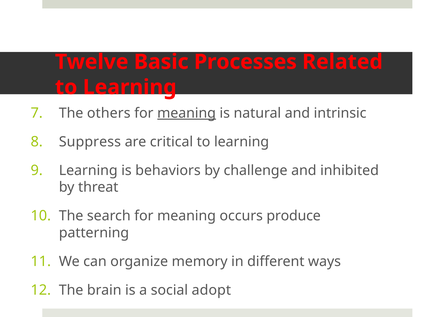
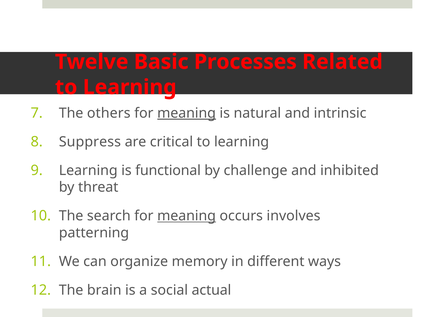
behaviors: behaviors -> functional (168, 171)
meaning underline: none -> present (187, 216)
produce: produce -> involves (294, 216)
adopt: adopt -> actual (211, 290)
